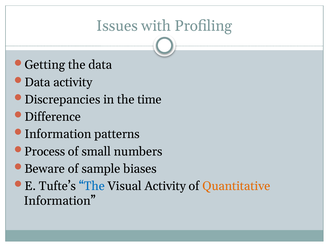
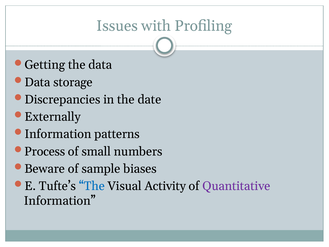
Data activity: activity -> storage (73, 82)
time: time -> date (149, 99)
Difference: Difference -> Externally (53, 117)
Quantitative colour: orange -> purple (236, 186)
